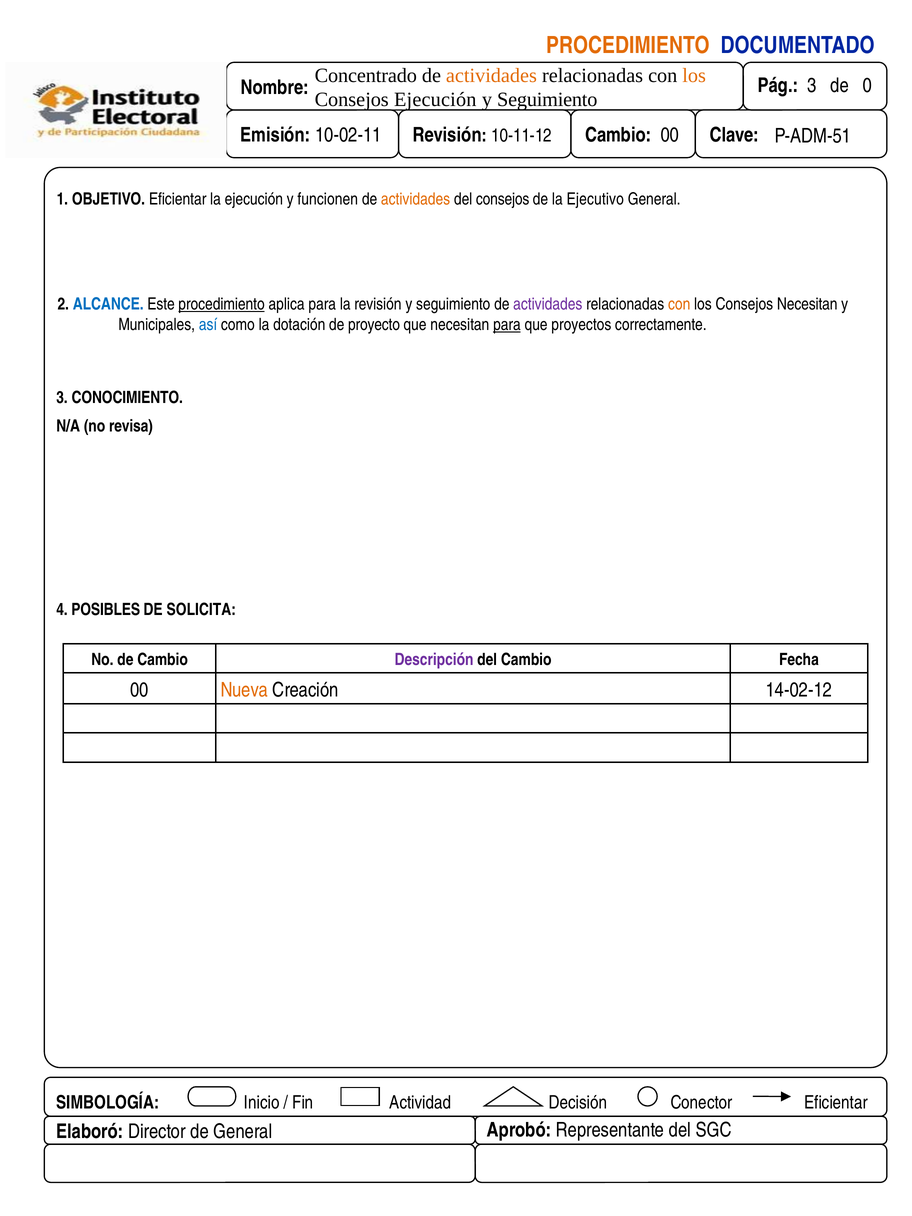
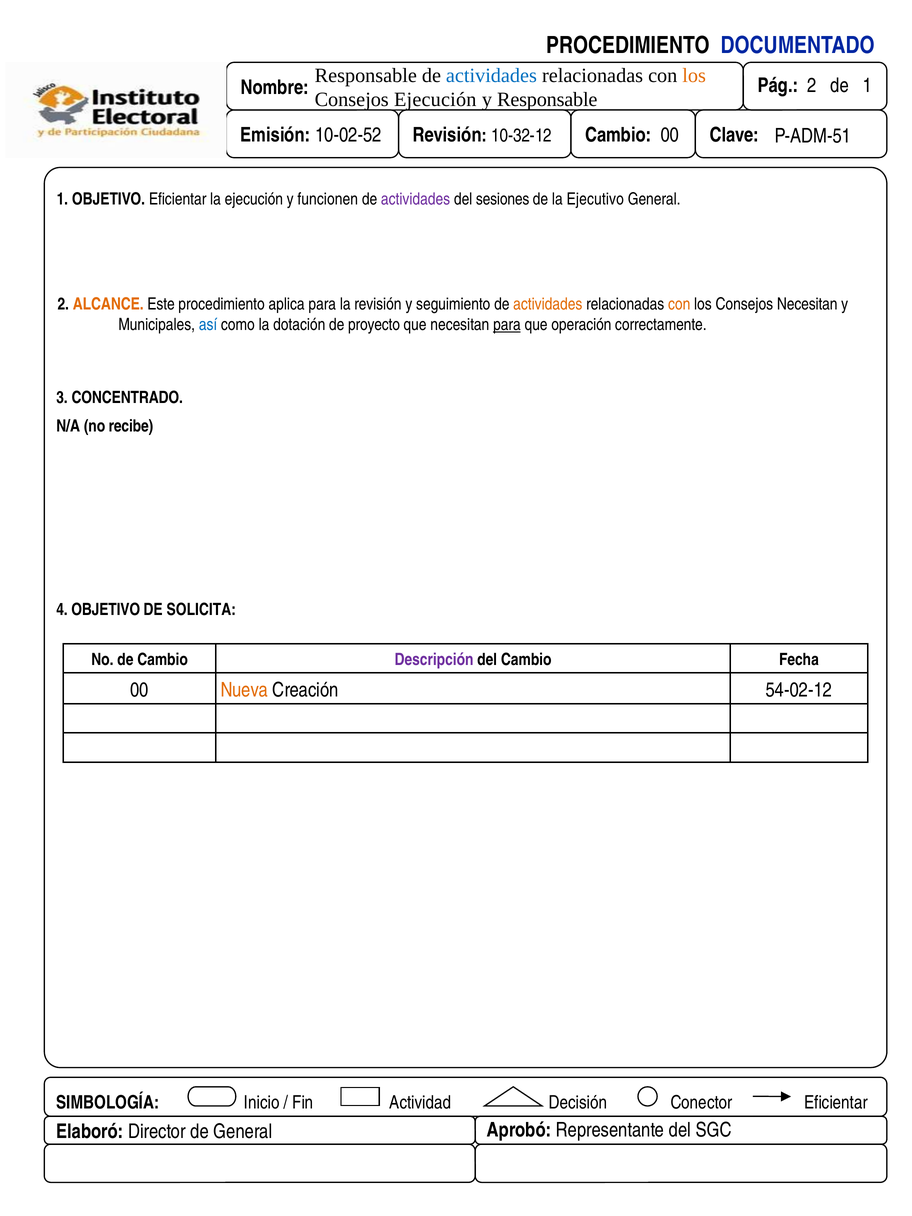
PROCEDIMIENTO colour: orange -> black (628, 46)
Concentrado: Concentrado -> Responsable (366, 75)
actividades colour: orange -> blue (491, 75)
3: 3 -> 2 (812, 86)
de 0: 0 -> 1 (867, 86)
Seguimiento: Seguimiento -> Responsable (547, 100)
10-02-11: 10-02-11 -> 10-02-52 (348, 135)
10-11-12: 10-11-12 -> 10-32-12 (522, 136)
actividades colour: orange -> purple (416, 199)
del consejos: consejos -> sesiones (503, 199)
ALCANCE colour: blue -> orange (108, 304)
procedimiento underline: present -> none (222, 304)
actividades colour: purple -> orange (548, 304)
proyectos: proyectos -> operación (581, 325)
CONOCIMIENTO: CONOCIMIENTO -> CONCENTRADO (127, 398)
revisa: revisa -> recibe (131, 426)
4 POSIBLES: POSIBLES -> OBJETIVO (106, 610)
14-02-12: 14-02-12 -> 54-02-12 (799, 690)
